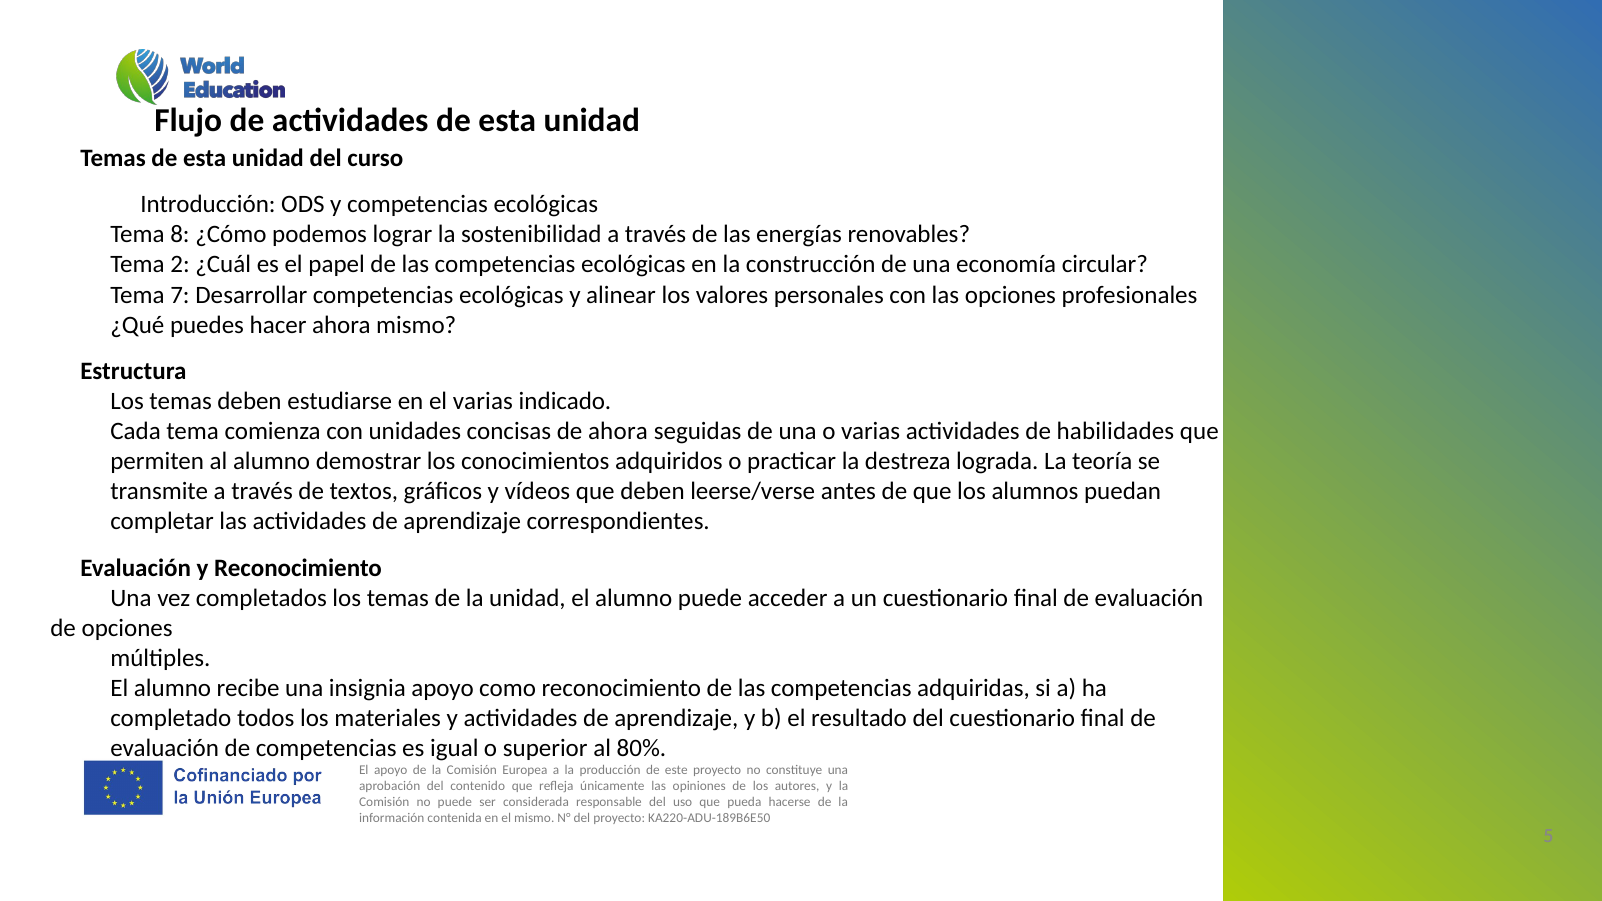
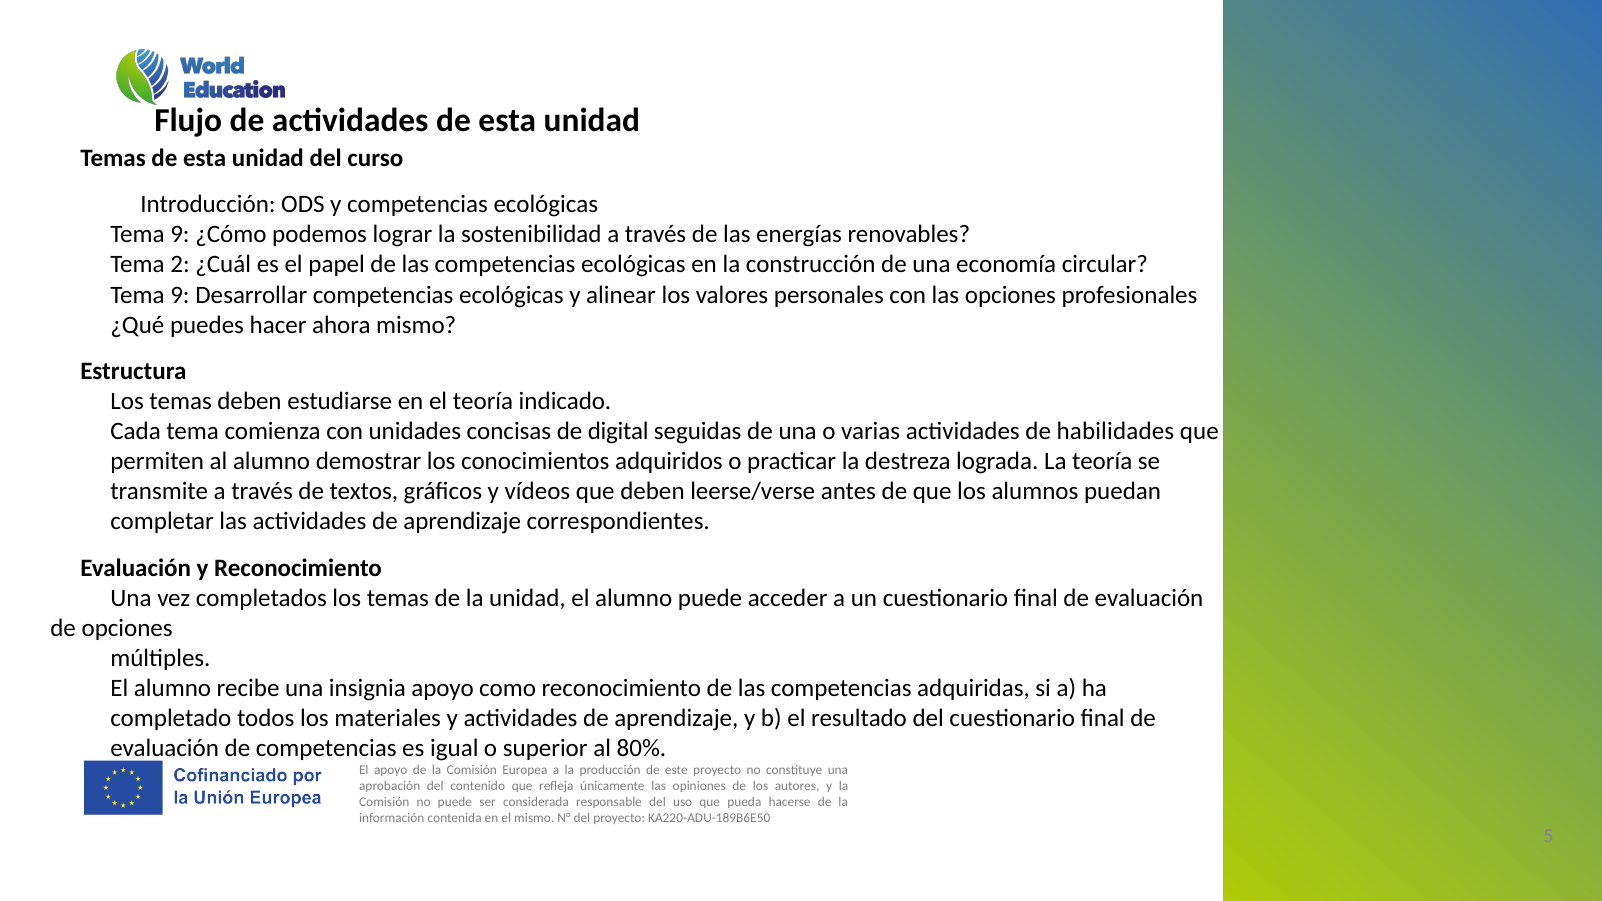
8: 8 -> 9 (180, 235)
7: 7 -> 9 (180, 295)
el varias: varias -> teoría (483, 402)
de ahora: ahora -> digital (618, 432)
